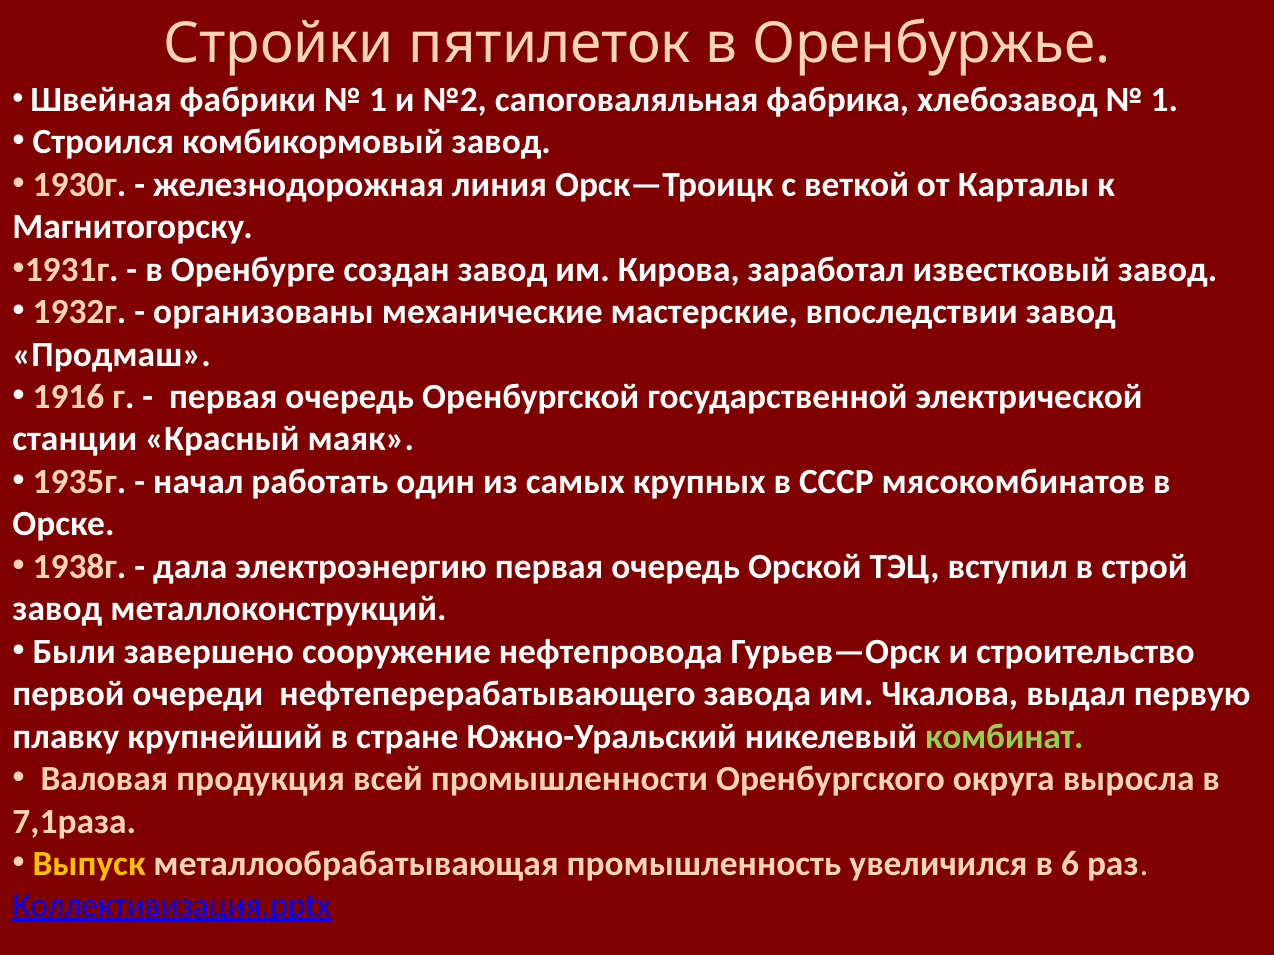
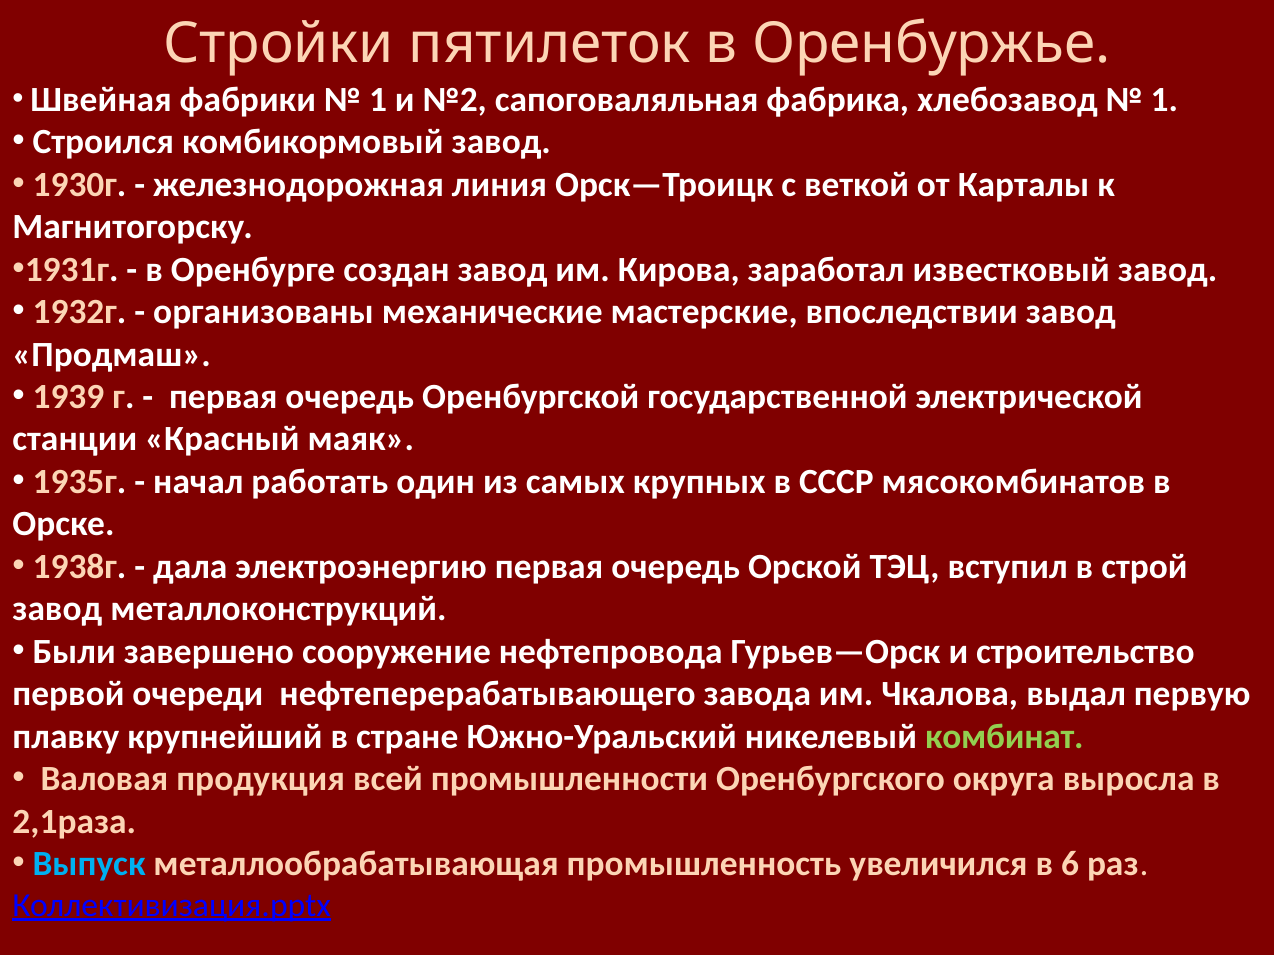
1916: 1916 -> 1939 (68, 397)
7,1раза: 7,1раза -> 2,1раза (74, 822)
Выпуск colour: yellow -> light blue (89, 864)
